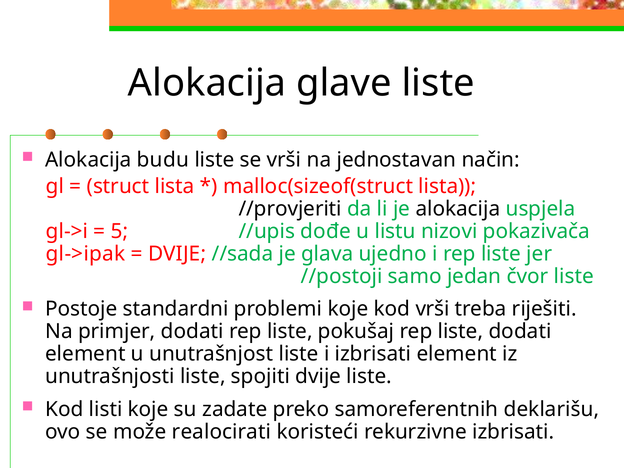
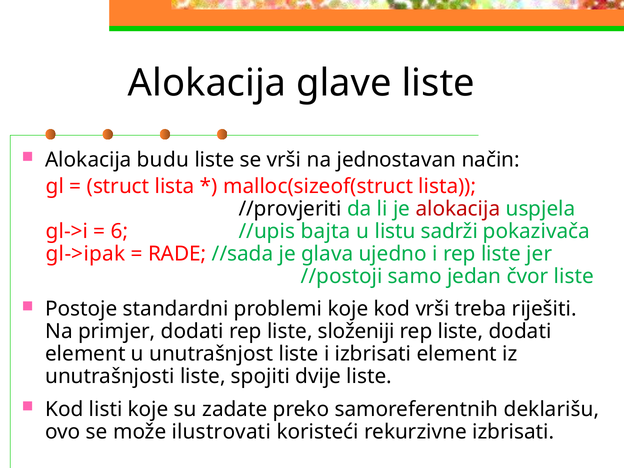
alokacija colour: black -> red (458, 209)
5: 5 -> 6 (119, 231)
dođe: dođe -> bajta (326, 231)
nizovi: nizovi -> sadrži (449, 231)
DVIJE: DVIJE -> RADE (177, 254)
pokušaj: pokušaj -> složeniji (356, 332)
realocirati: realocirati -> ilustrovati (221, 432)
